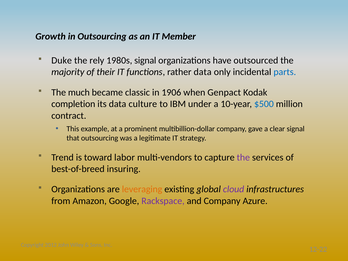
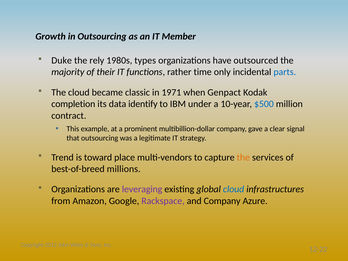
1980s signal: signal -> types (145, 60)
rather data: data -> time (203, 72)
The much: much -> cloud (79, 92)
1906: 1906 -> 1971 (171, 92)
culture: culture -> identify (143, 104)
labor: labor -> place (125, 157)
the colour: purple -> orange (243, 157)
insuring: insuring -> millions (124, 169)
leveraging colour: orange -> purple (142, 189)
cloud colour: purple -> blue (234, 189)
